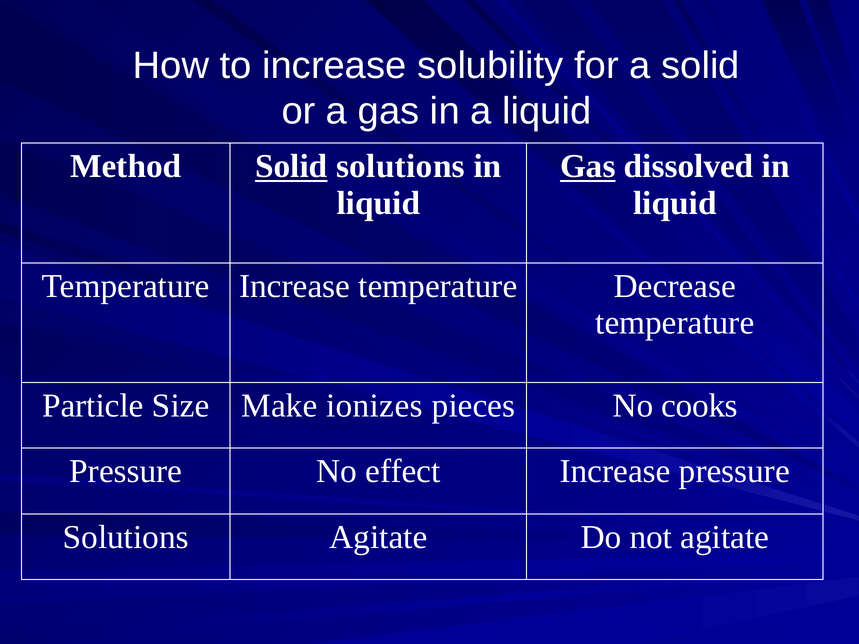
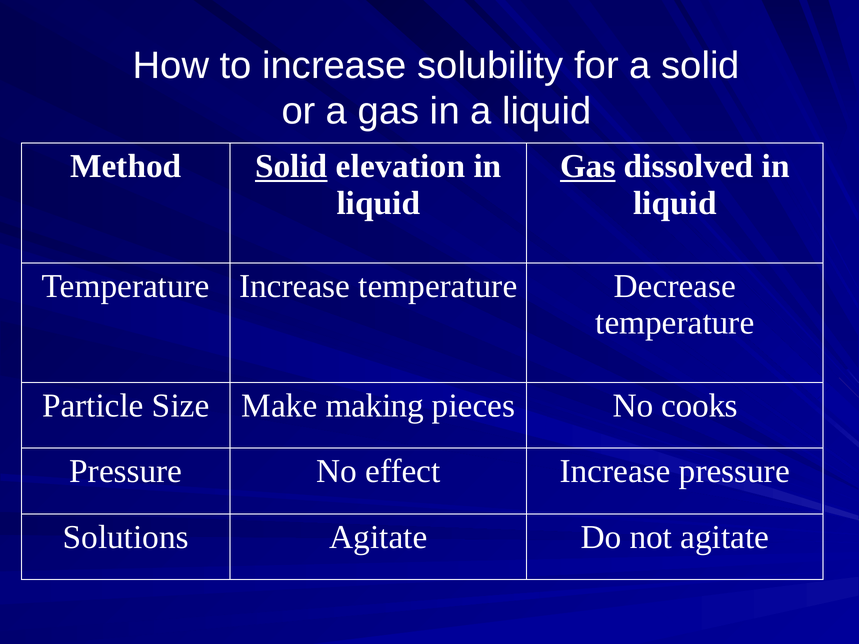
Solid solutions: solutions -> elevation (401, 166)
ionizes: ionizes -> making (375, 406)
